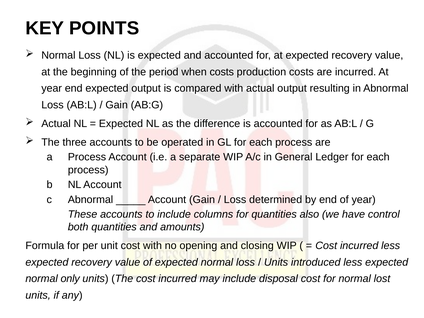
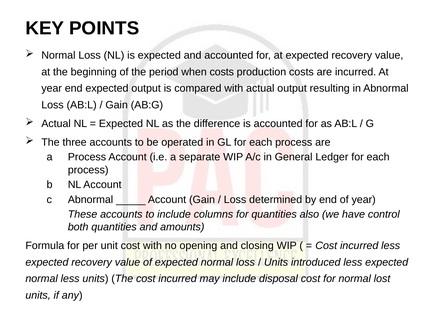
normal only: only -> less (70, 279)
